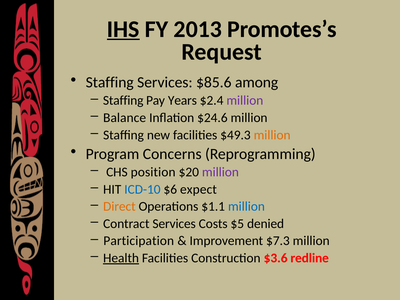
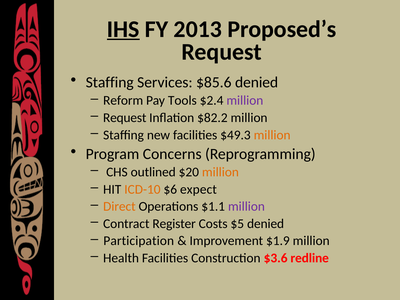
Promotes’s: Promotes’s -> Proposed’s (282, 29)
$85.6 among: among -> denied (257, 82)
Staffing: Staffing -> Reform (123, 101)
Years: Years -> Tools (182, 101)
Balance: Balance -> Request (125, 118)
$24.6: $24.6 -> $82.2 (212, 118)
position: position -> outlined (153, 172)
million colour: purple -> orange (220, 172)
ICD-10 colour: blue -> orange (142, 189)
million colour: blue -> purple (246, 207)
Contract Services: Services -> Register (174, 224)
$7.3: $7.3 -> $1.9 (278, 241)
Health underline: present -> none (121, 258)
